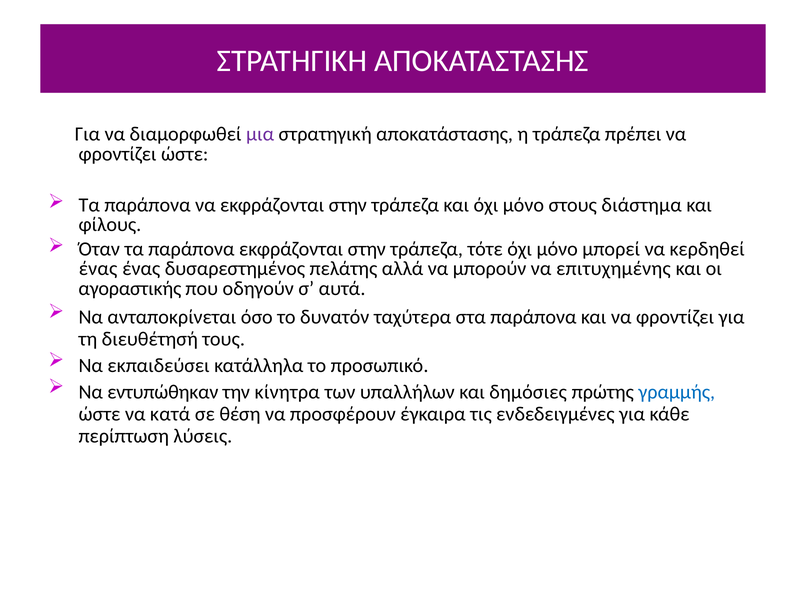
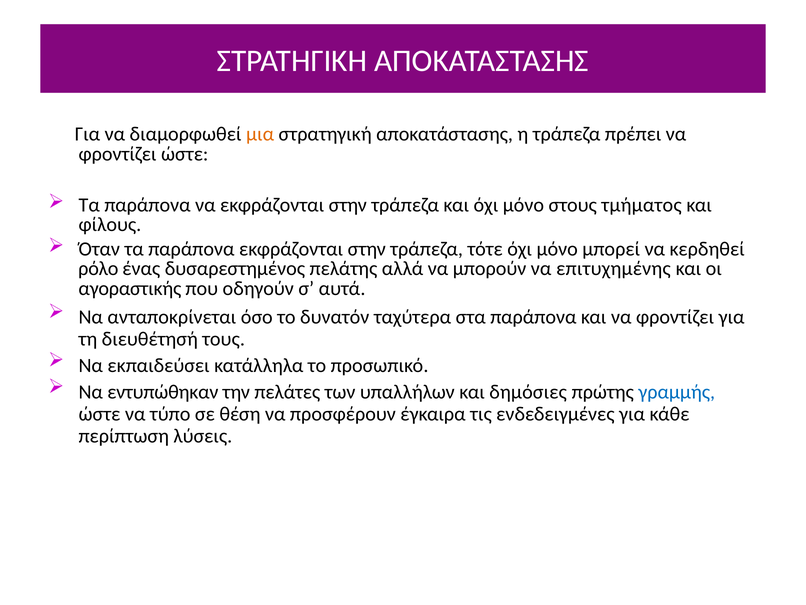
μια colour: purple -> orange (260, 134)
διάστημα: διάστημα -> τμήματος (642, 205)
ένας: ένας -> ρόλο (98, 269)
κίνητρα: κίνητρα -> πελάτες (287, 392)
κατά: κατά -> τύπο (170, 414)
